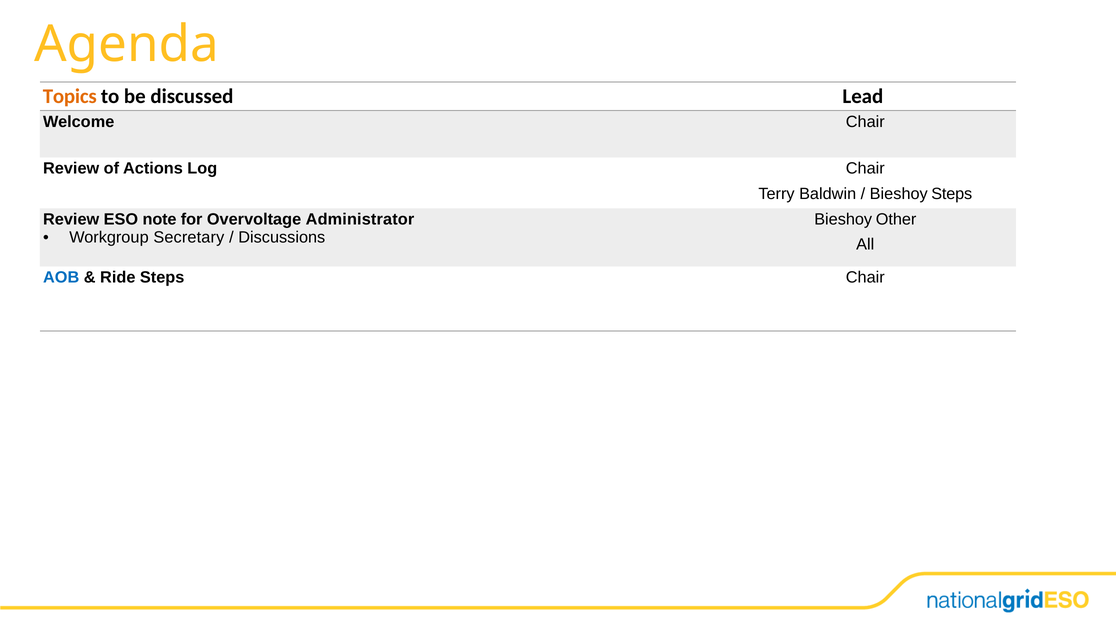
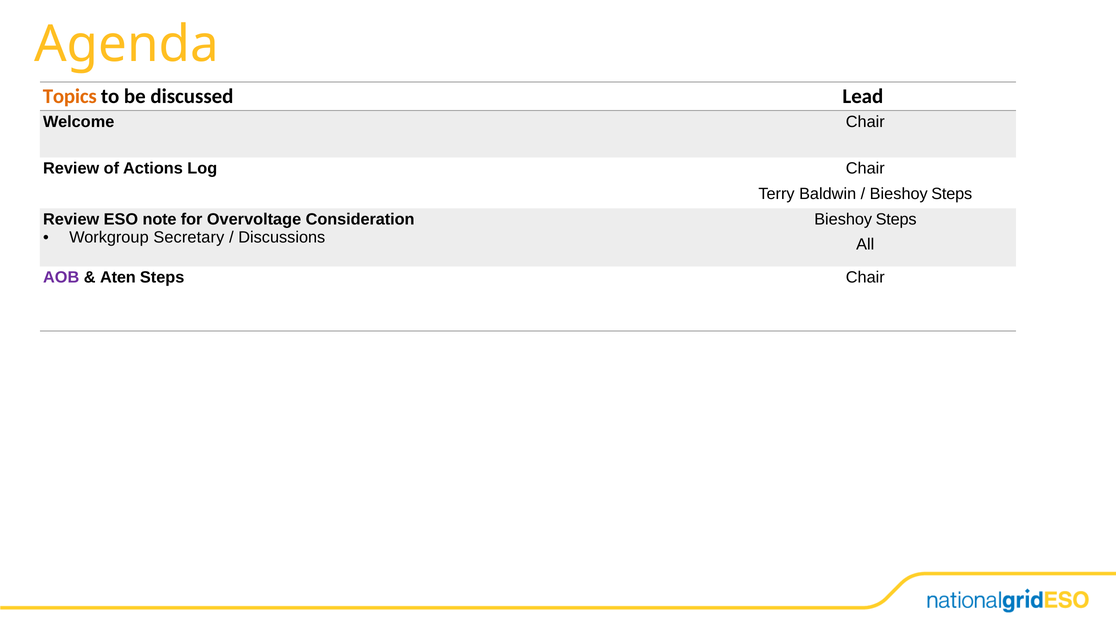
Administrator: Administrator -> Consideration (360, 220)
Other: Other -> Steps (896, 220)
AOB colour: blue -> purple (61, 278)
Ride: Ride -> Aten (118, 278)
